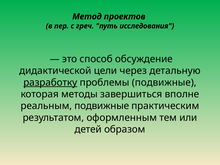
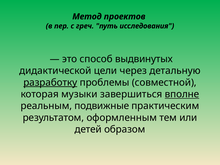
обсуждение: обсуждение -> выдвинутых (144, 59)
проблемы подвижные: подвижные -> совместной (164, 82)
методы: методы -> музыки (79, 94)
вполне underline: none -> present (182, 94)
